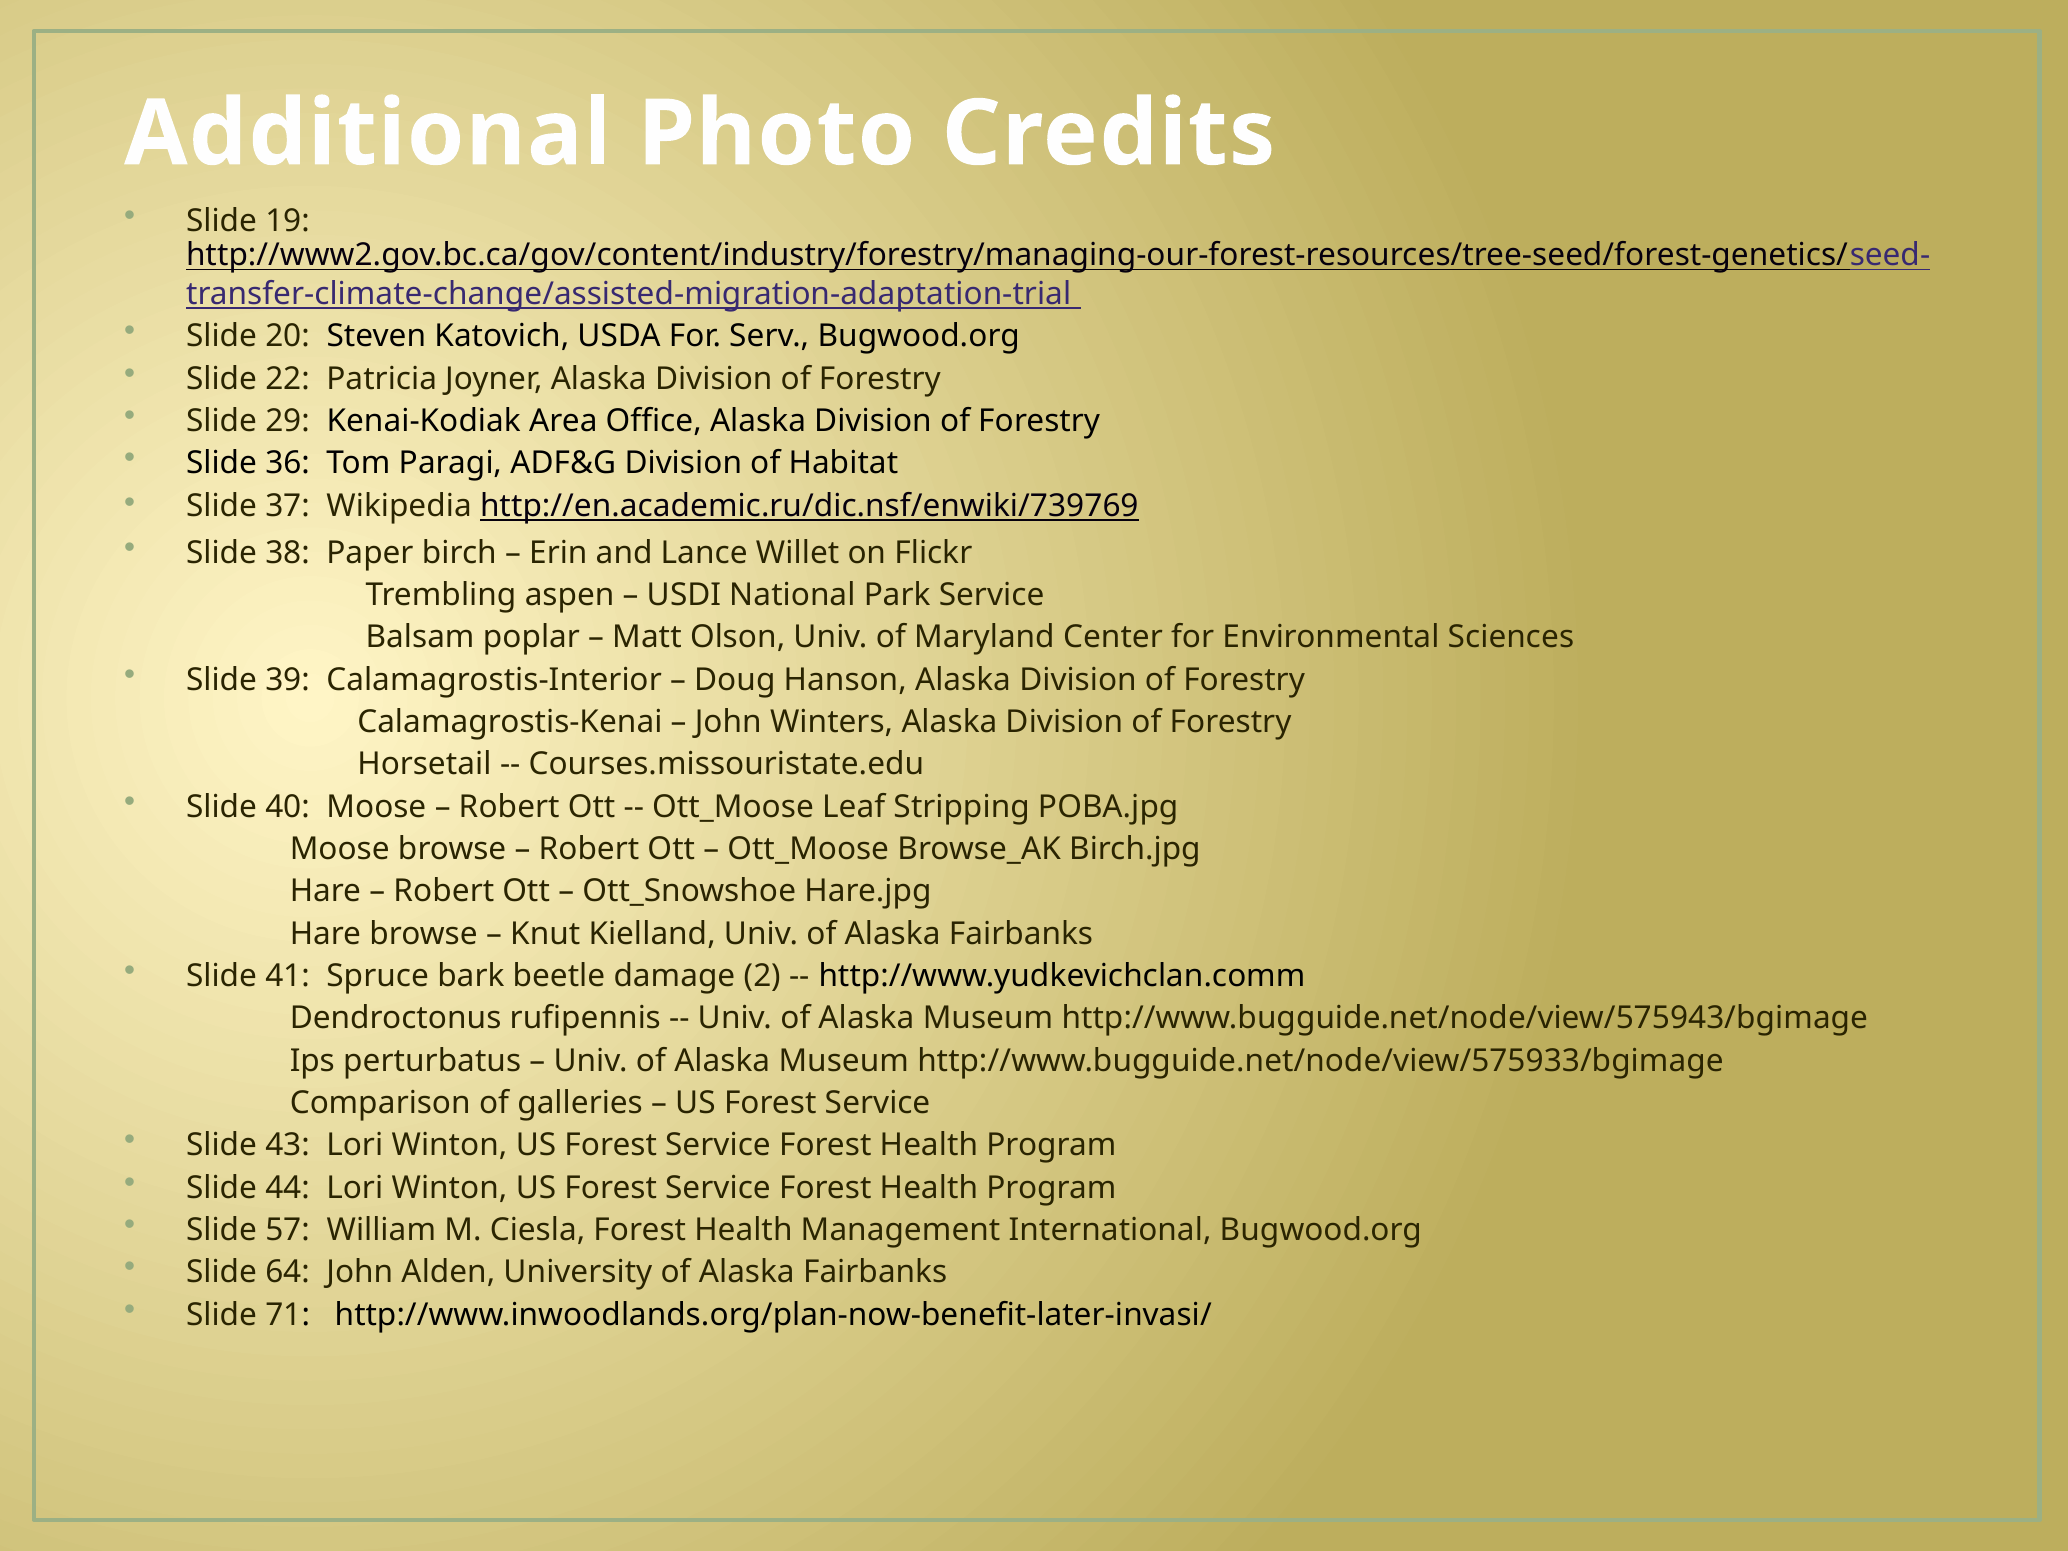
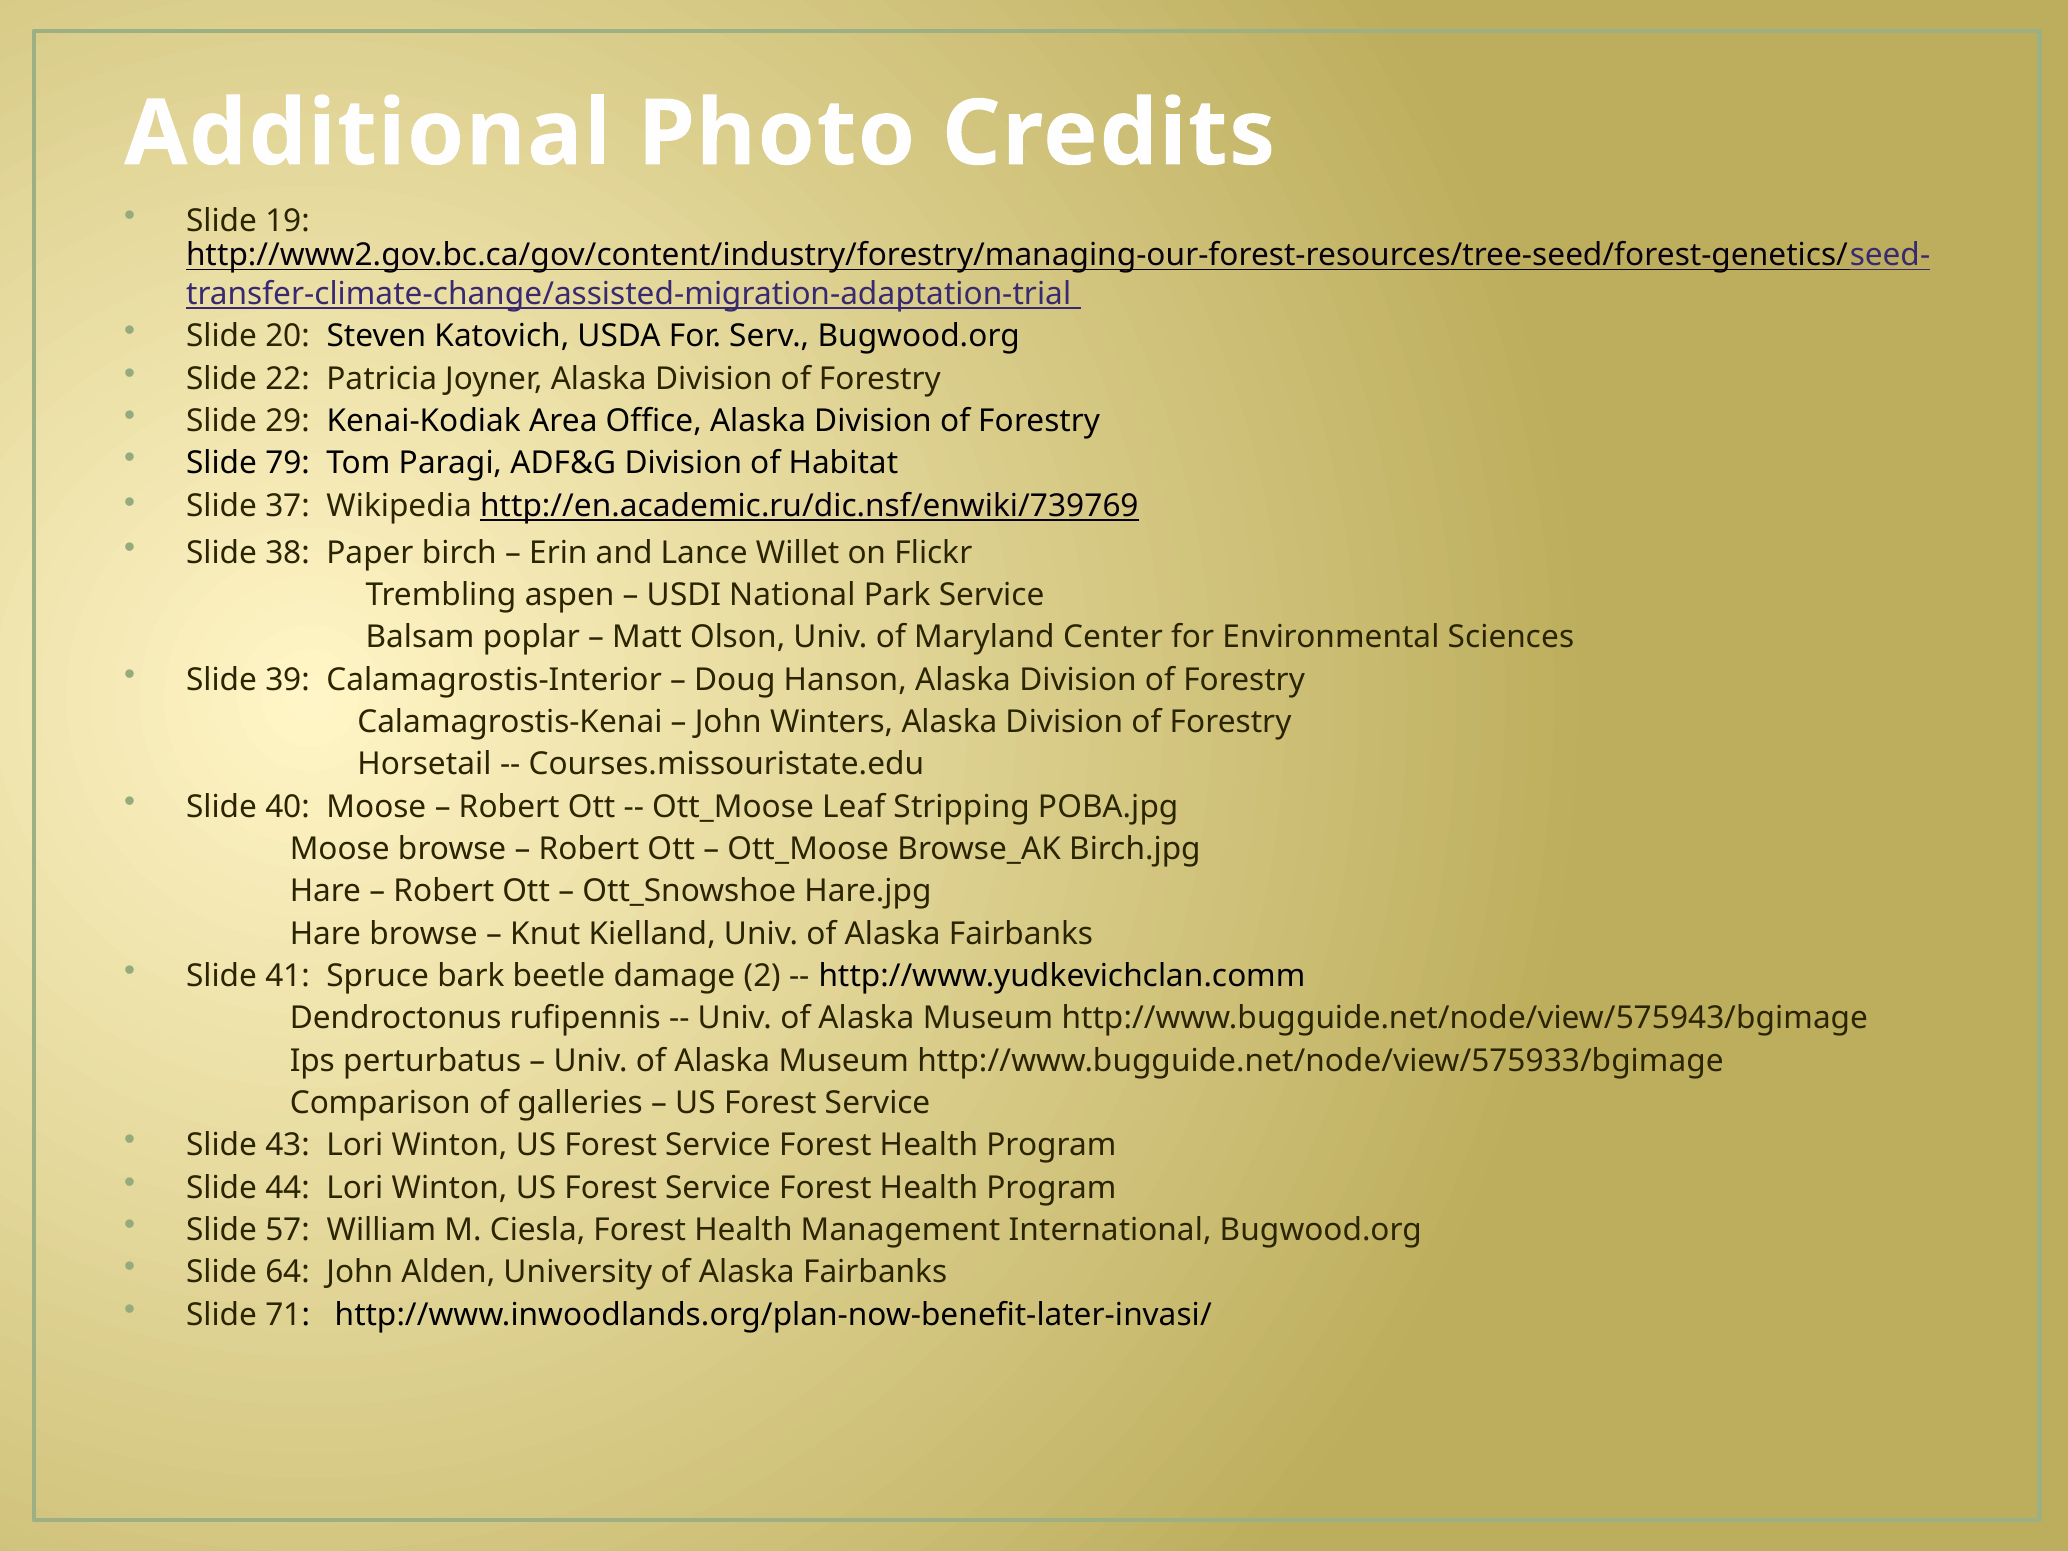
36: 36 -> 79 (288, 463)
